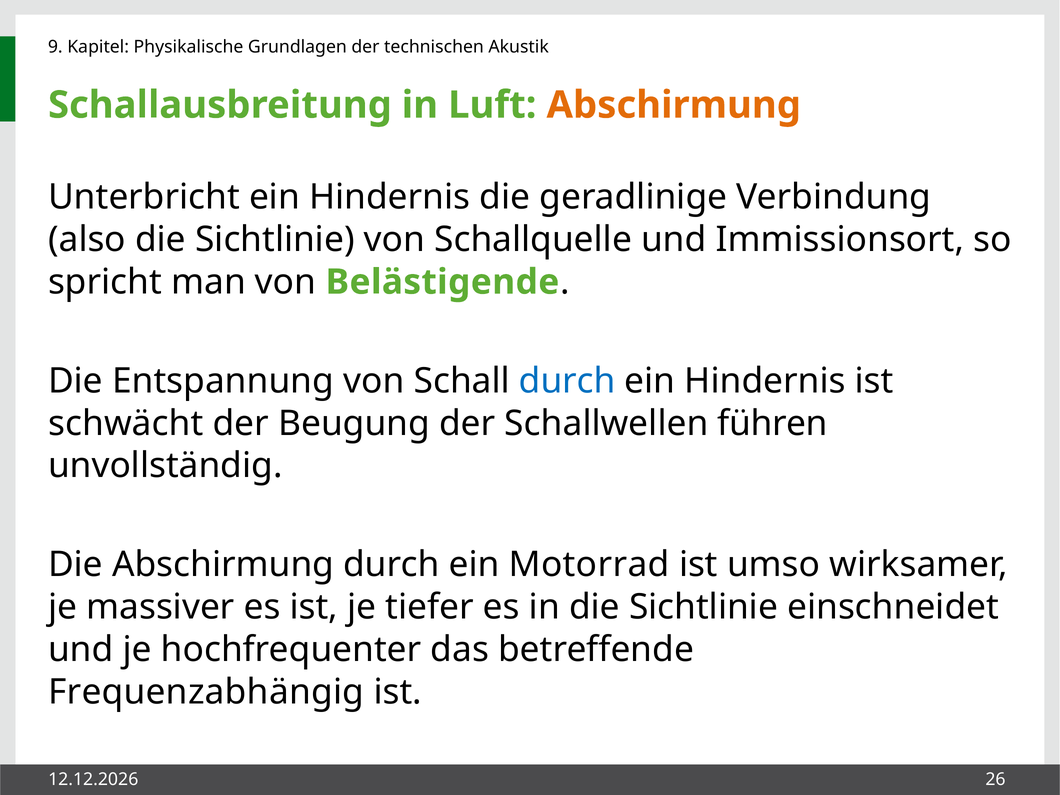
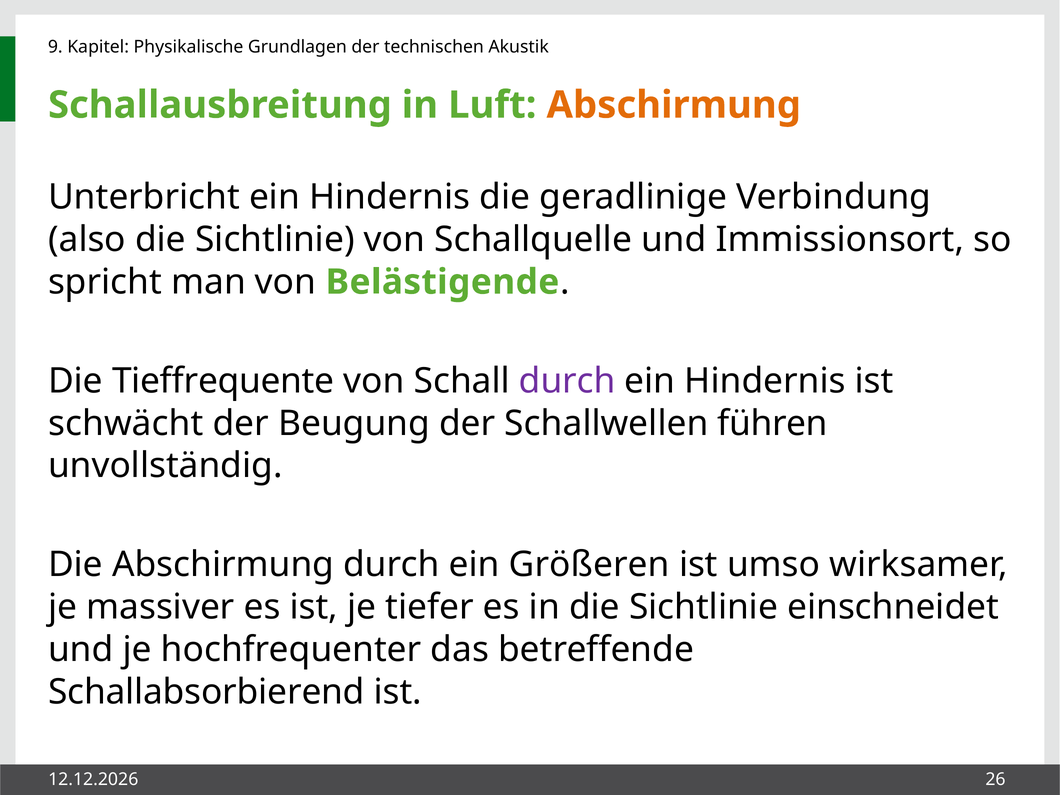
Entspannung: Entspannung -> Tieffrequente (223, 381)
durch colour: blue -> purple (567, 381)
Motorrad: Motorrad -> Größeren (589, 565)
Frequenzabhängig: Frequenzabhängig -> Schallabsorbierend (206, 692)
